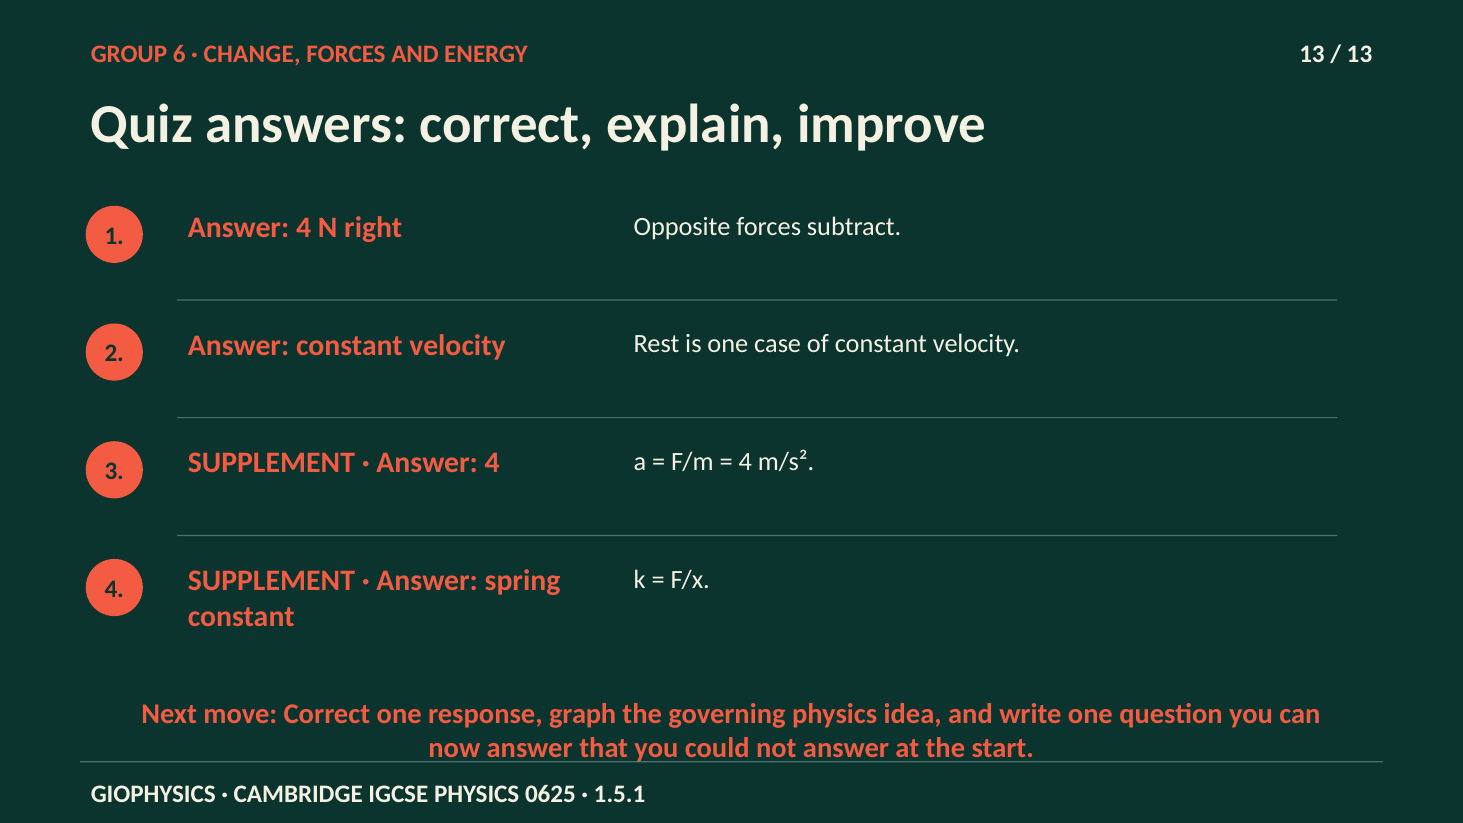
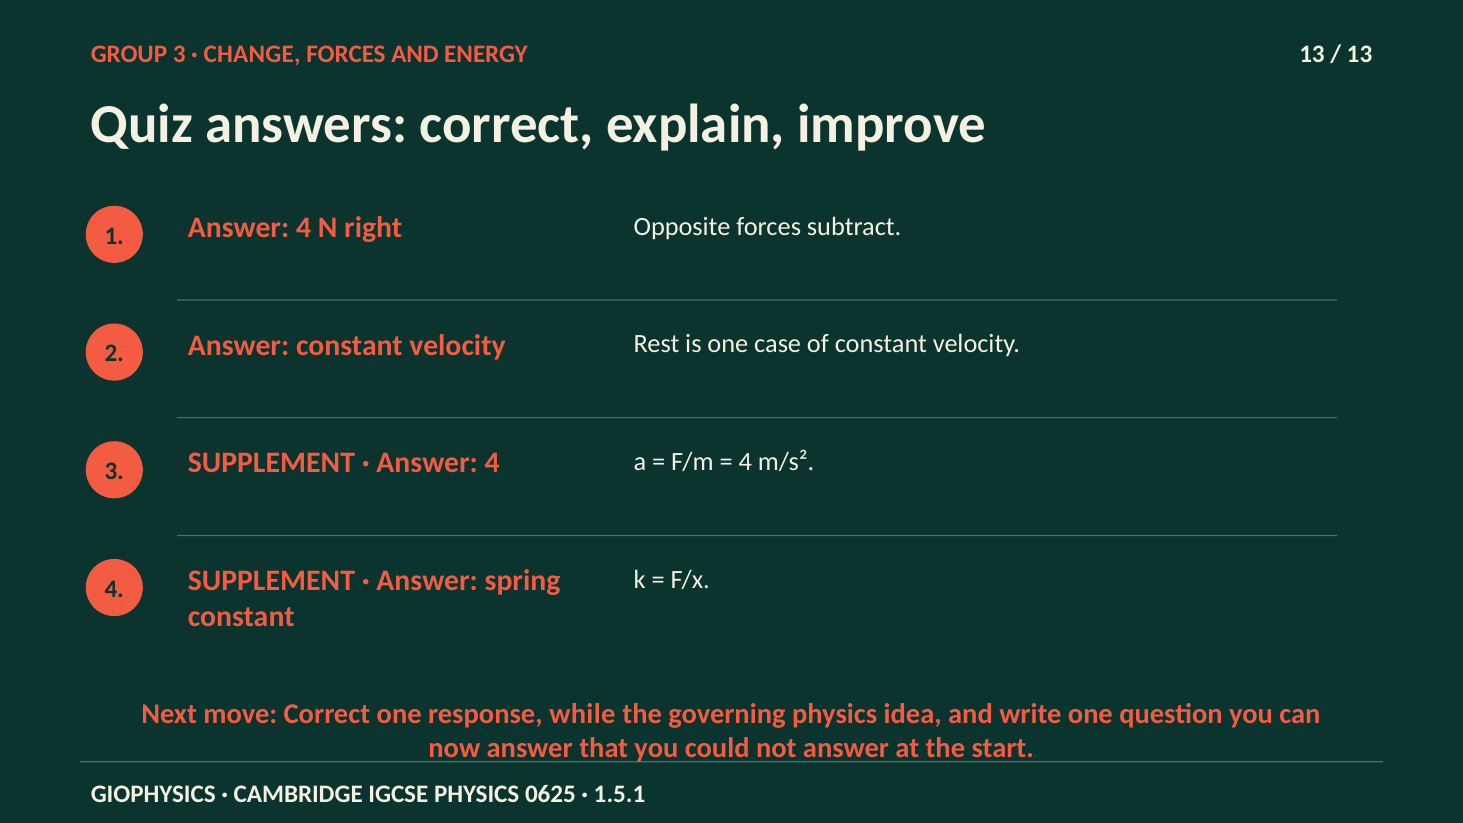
GROUP 6: 6 -> 3 (179, 54)
graph: graph -> while (582, 714)
